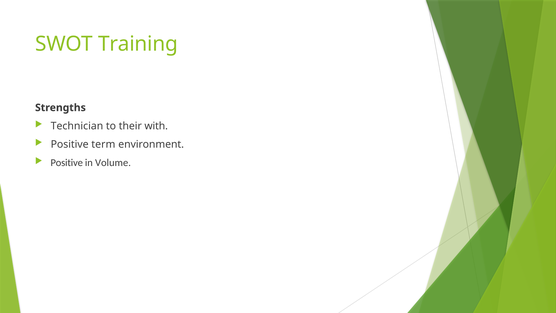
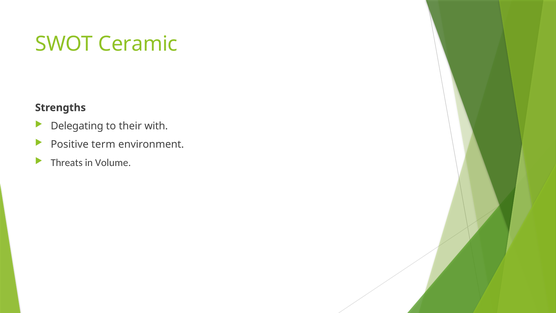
Training: Training -> Ceramic (138, 44)
Technician: Technician -> Delegating (77, 126)
Positive: Positive -> Threats (67, 163)
